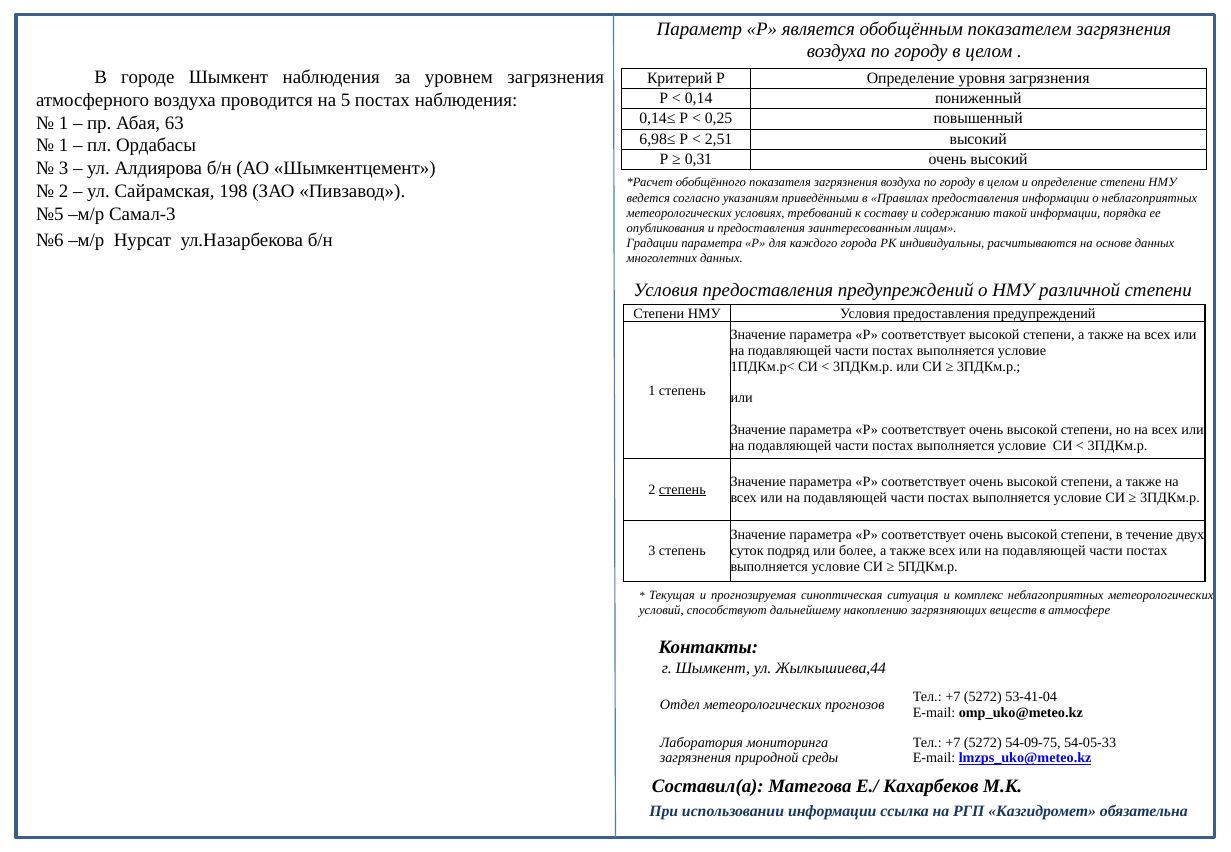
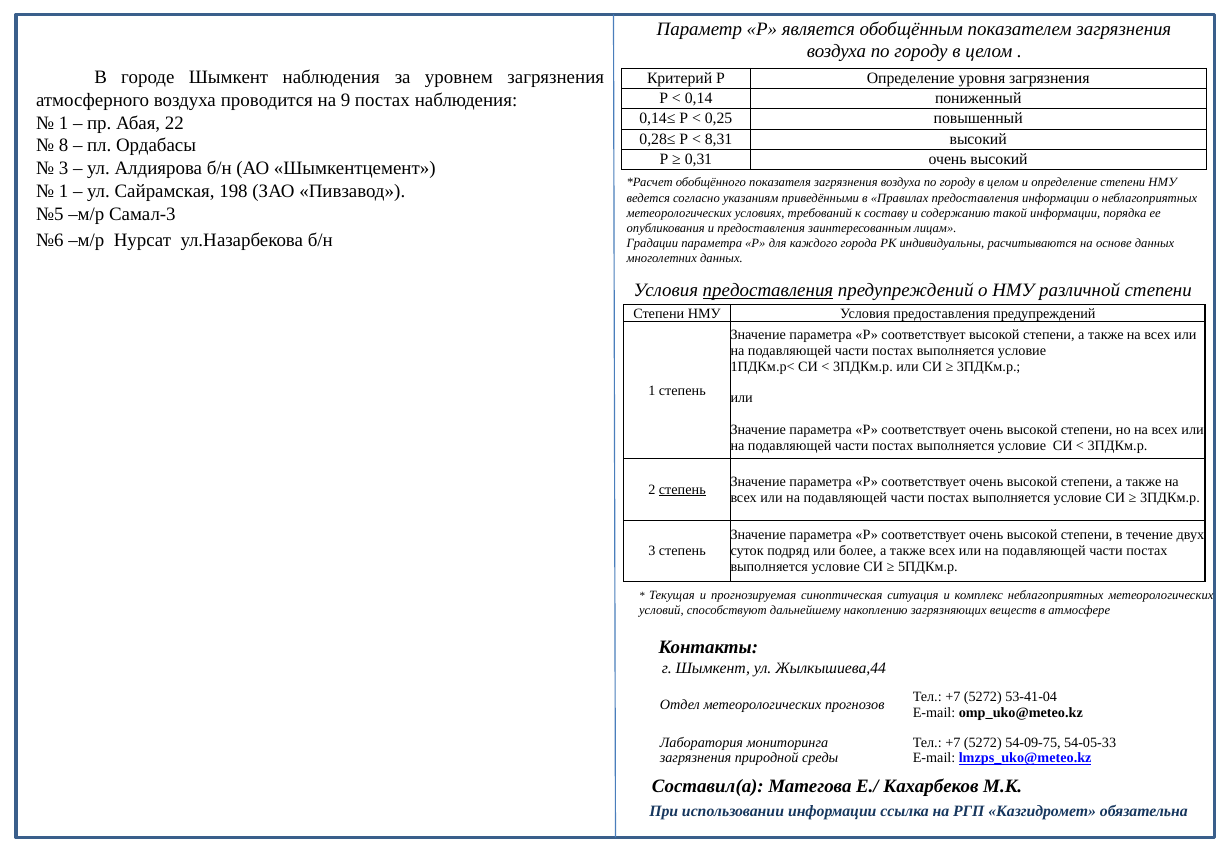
5: 5 -> 9 (346, 100)
63: 63 -> 22 (174, 123)
6,98≤: 6,98≤ -> 0,28≤ (657, 139)
2,51: 2,51 -> 8,31 (719, 139)
1: 1 -> 8 (64, 146)
2: 2 -> 1 (64, 191)
предоставления underline: none -> present (768, 290)
